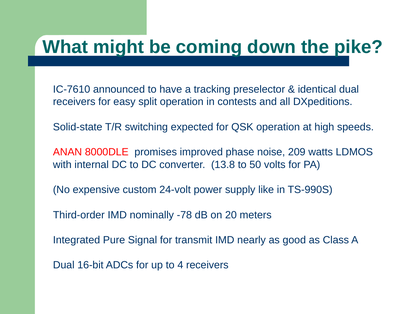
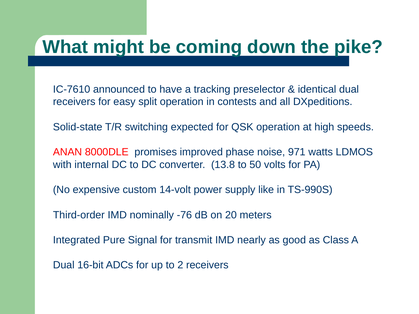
209: 209 -> 971 (297, 152)
24-volt: 24-volt -> 14-volt (175, 190)
-78: -78 -> -76 (184, 215)
4: 4 -> 2 (180, 265)
